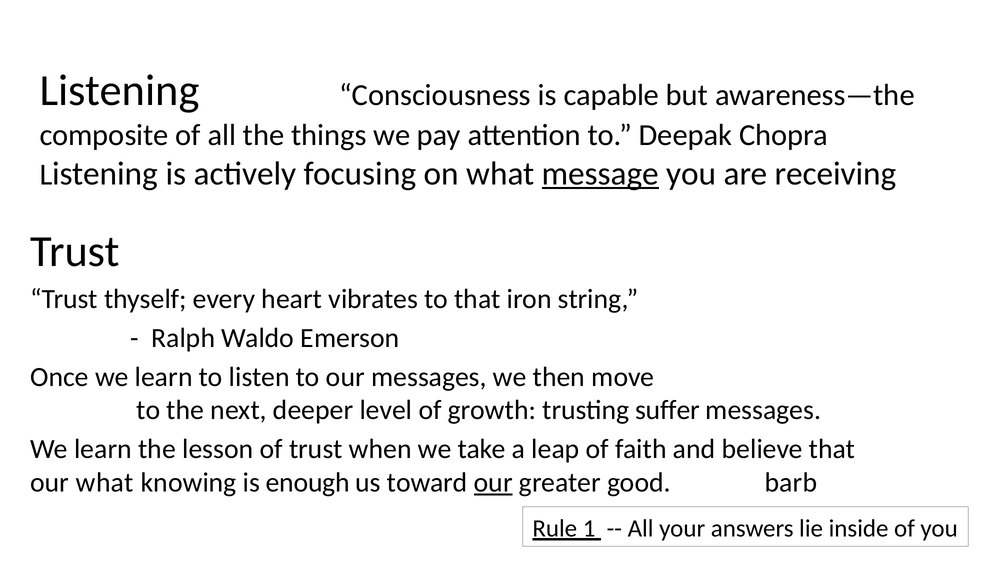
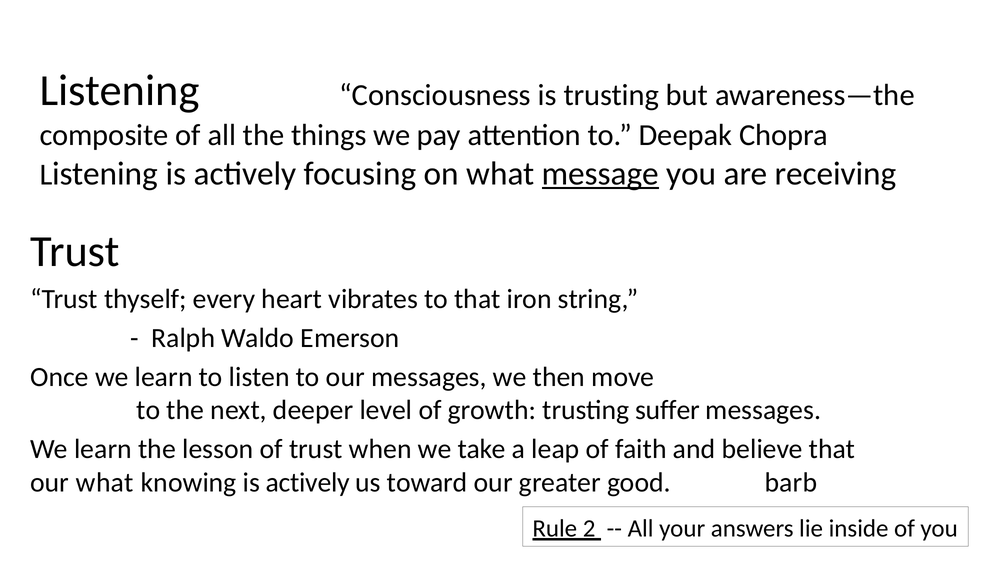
is capable: capable -> trusting (611, 95)
knowing is enough: enough -> actively (308, 483)
our underline: present -> none (493, 483)
1: 1 -> 2 (589, 528)
